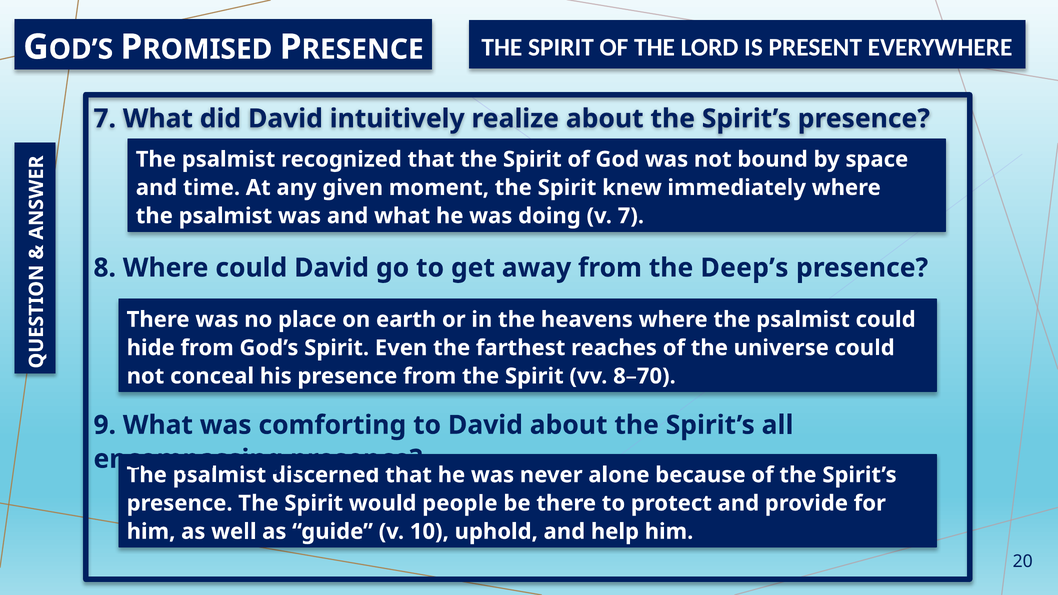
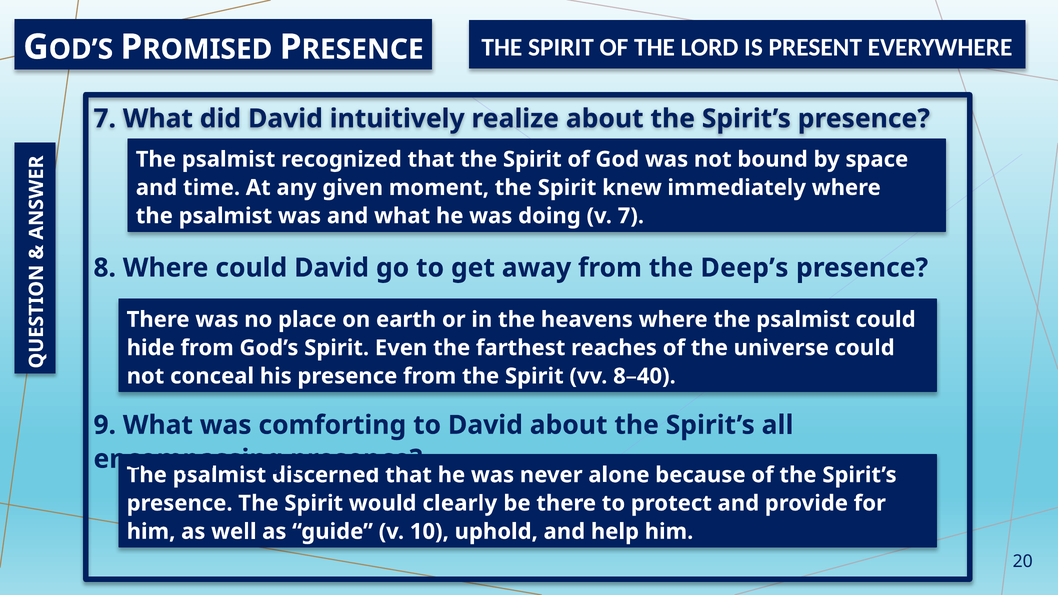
8–70: 8–70 -> 8–40 (644, 376)
people: people -> clearly (460, 503)
